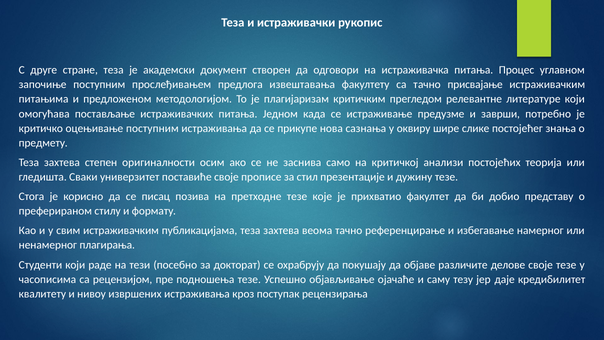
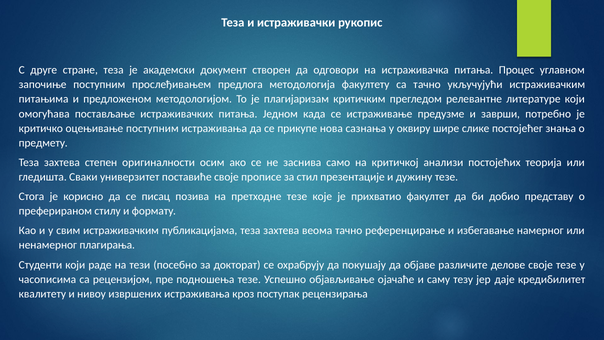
извештавања: извештавања -> методологија (302, 85)
присвајање: присвајање -> укључујући (475, 85)
